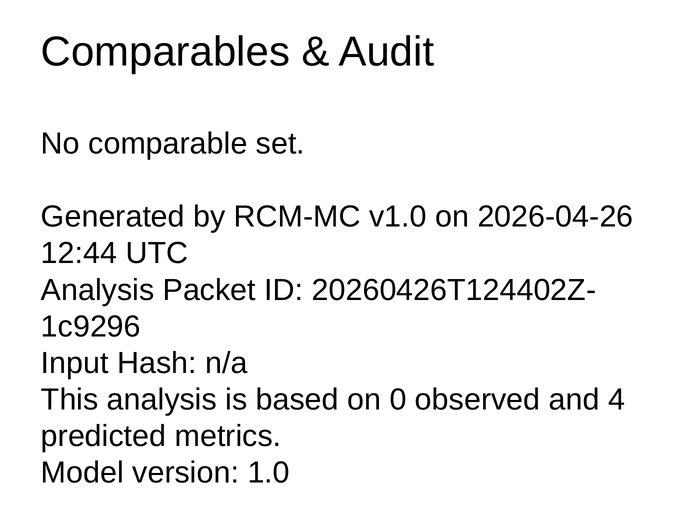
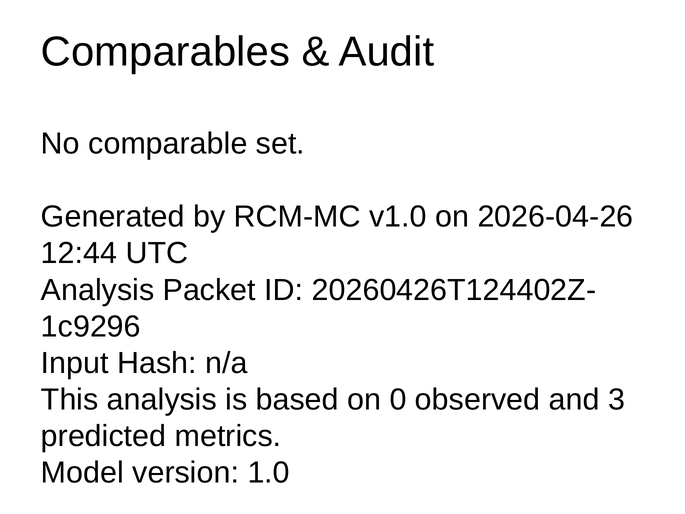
4: 4 -> 3 (617, 399)
